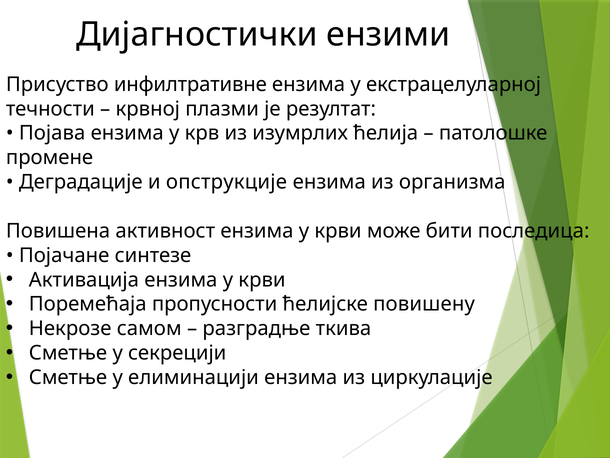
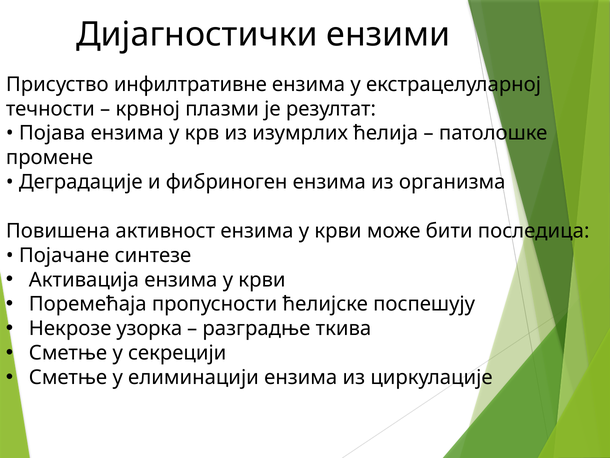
опструкције: опструкције -> фибриноген (227, 182)
повишену: повишену -> поспешују (424, 304)
самом: самом -> узорка (149, 328)
